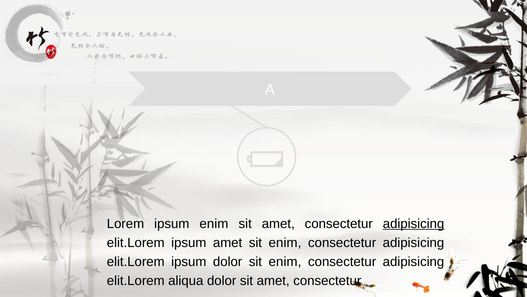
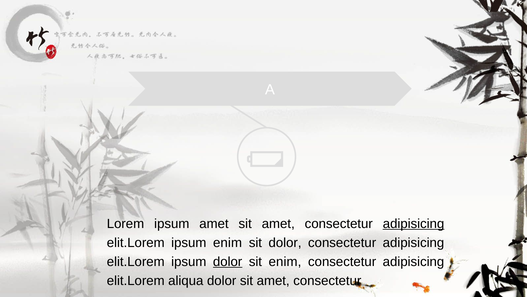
ipsum enim: enim -> amet (214, 223)
ipsum amet: amet -> enim (228, 242)
enim: enim -> dolor (285, 242)
dolor underline: none -> present (228, 261)
